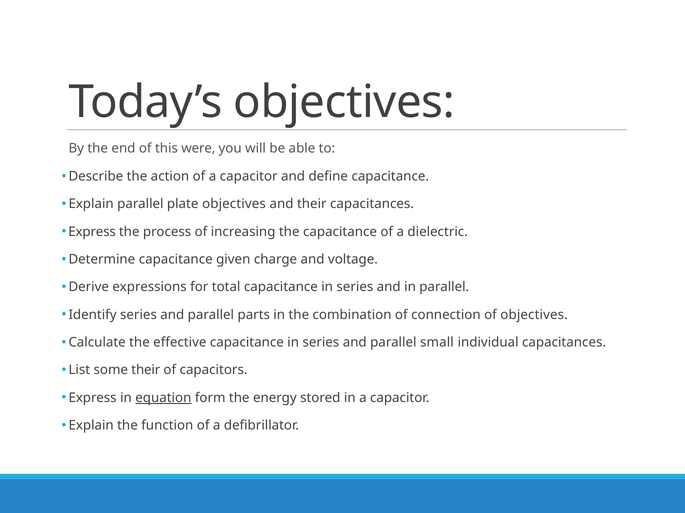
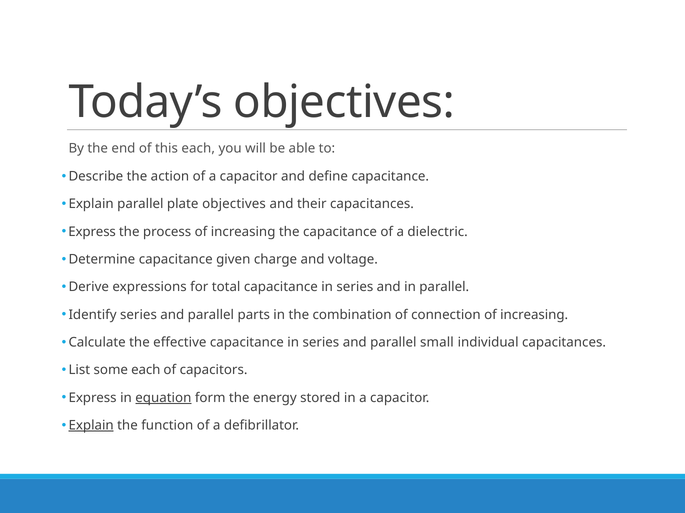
this were: were -> each (198, 149)
connection of objectives: objectives -> increasing (534, 315)
some their: their -> each (146, 371)
Explain underline: none -> present (91, 426)
